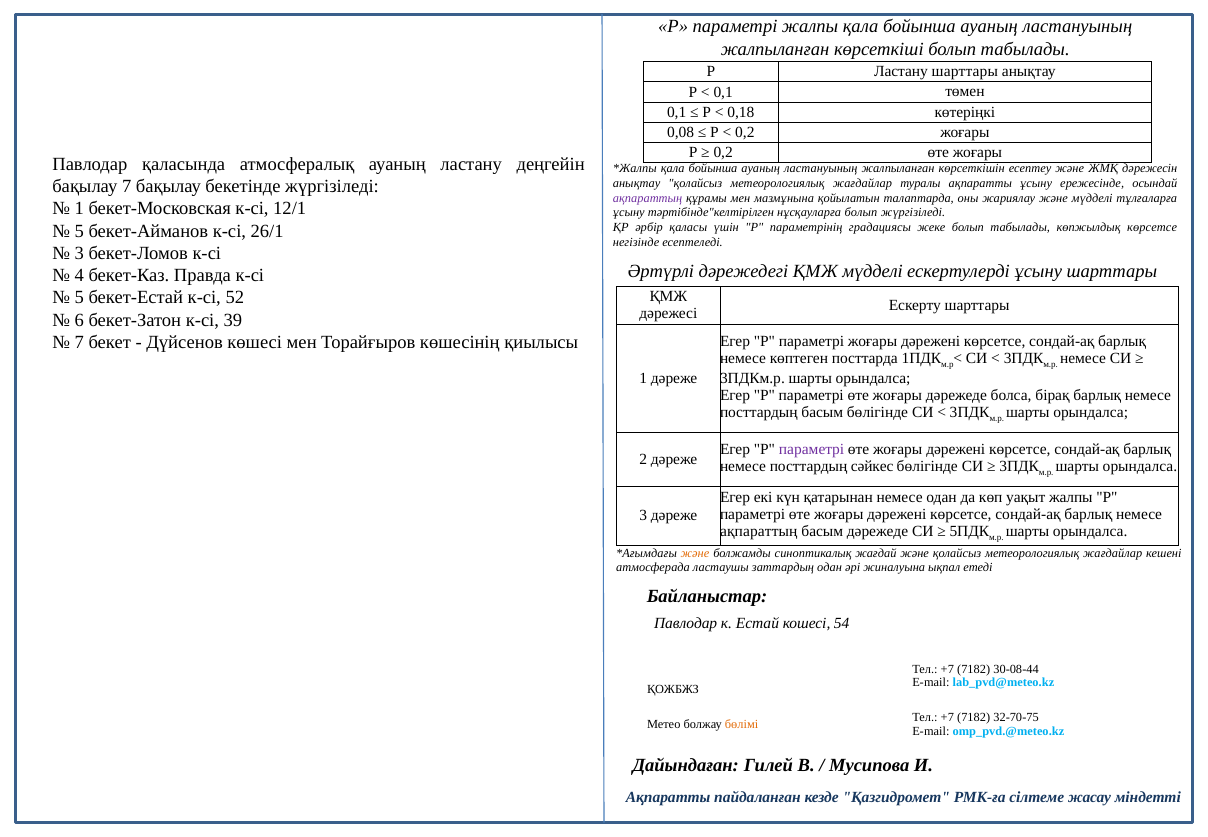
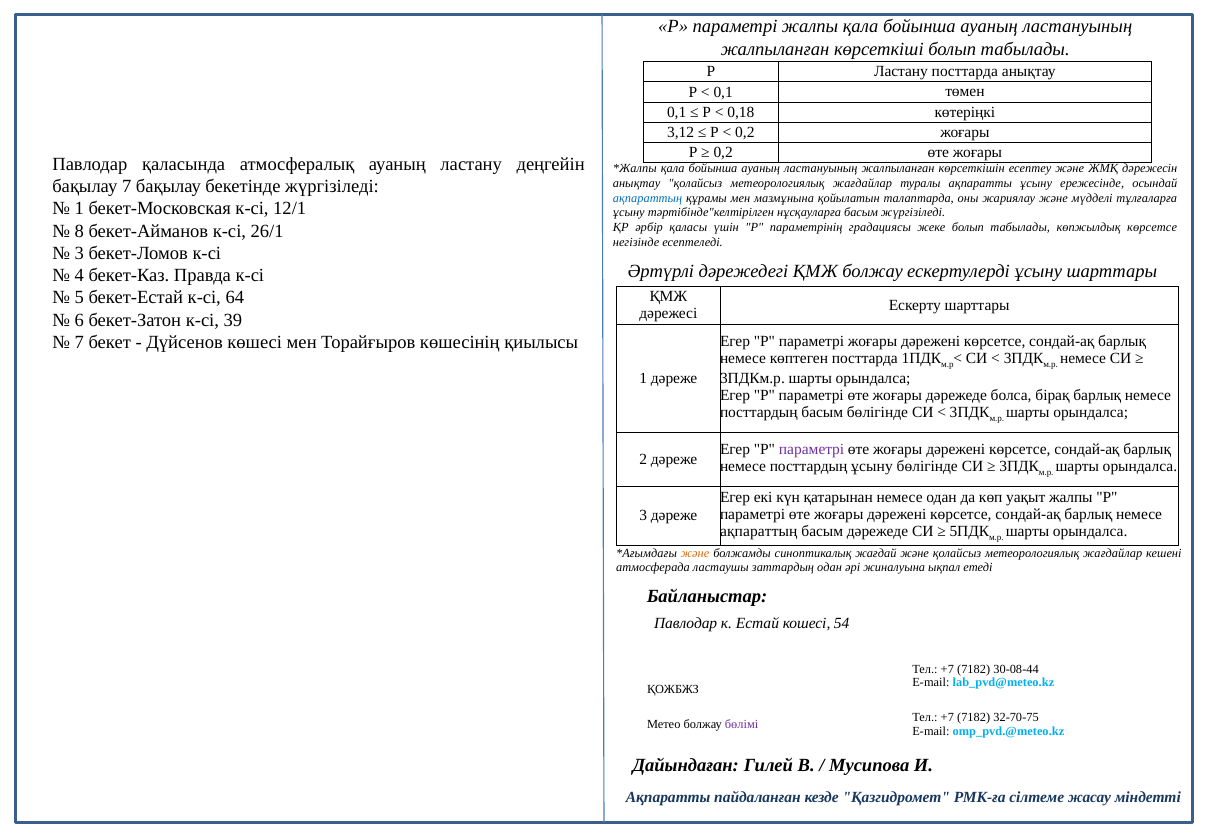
Ластану шарттары: шарттары -> посттарда (965, 71)
0,08: 0,08 -> 3,12 (681, 133)
ақпараттың colour: purple -> blue (648, 198)
нұсқауларға болып: болып -> басым (861, 213)
5: 5 -> 8 (79, 231)
ҚМЖ мүдделі: мүдделі -> болжау (873, 272)
52: 52 -> 64 (235, 298)
посттардың сәйкес: сәйкес -> ұсыну (872, 466)
бөлімі colour: orange -> purple (742, 724)
